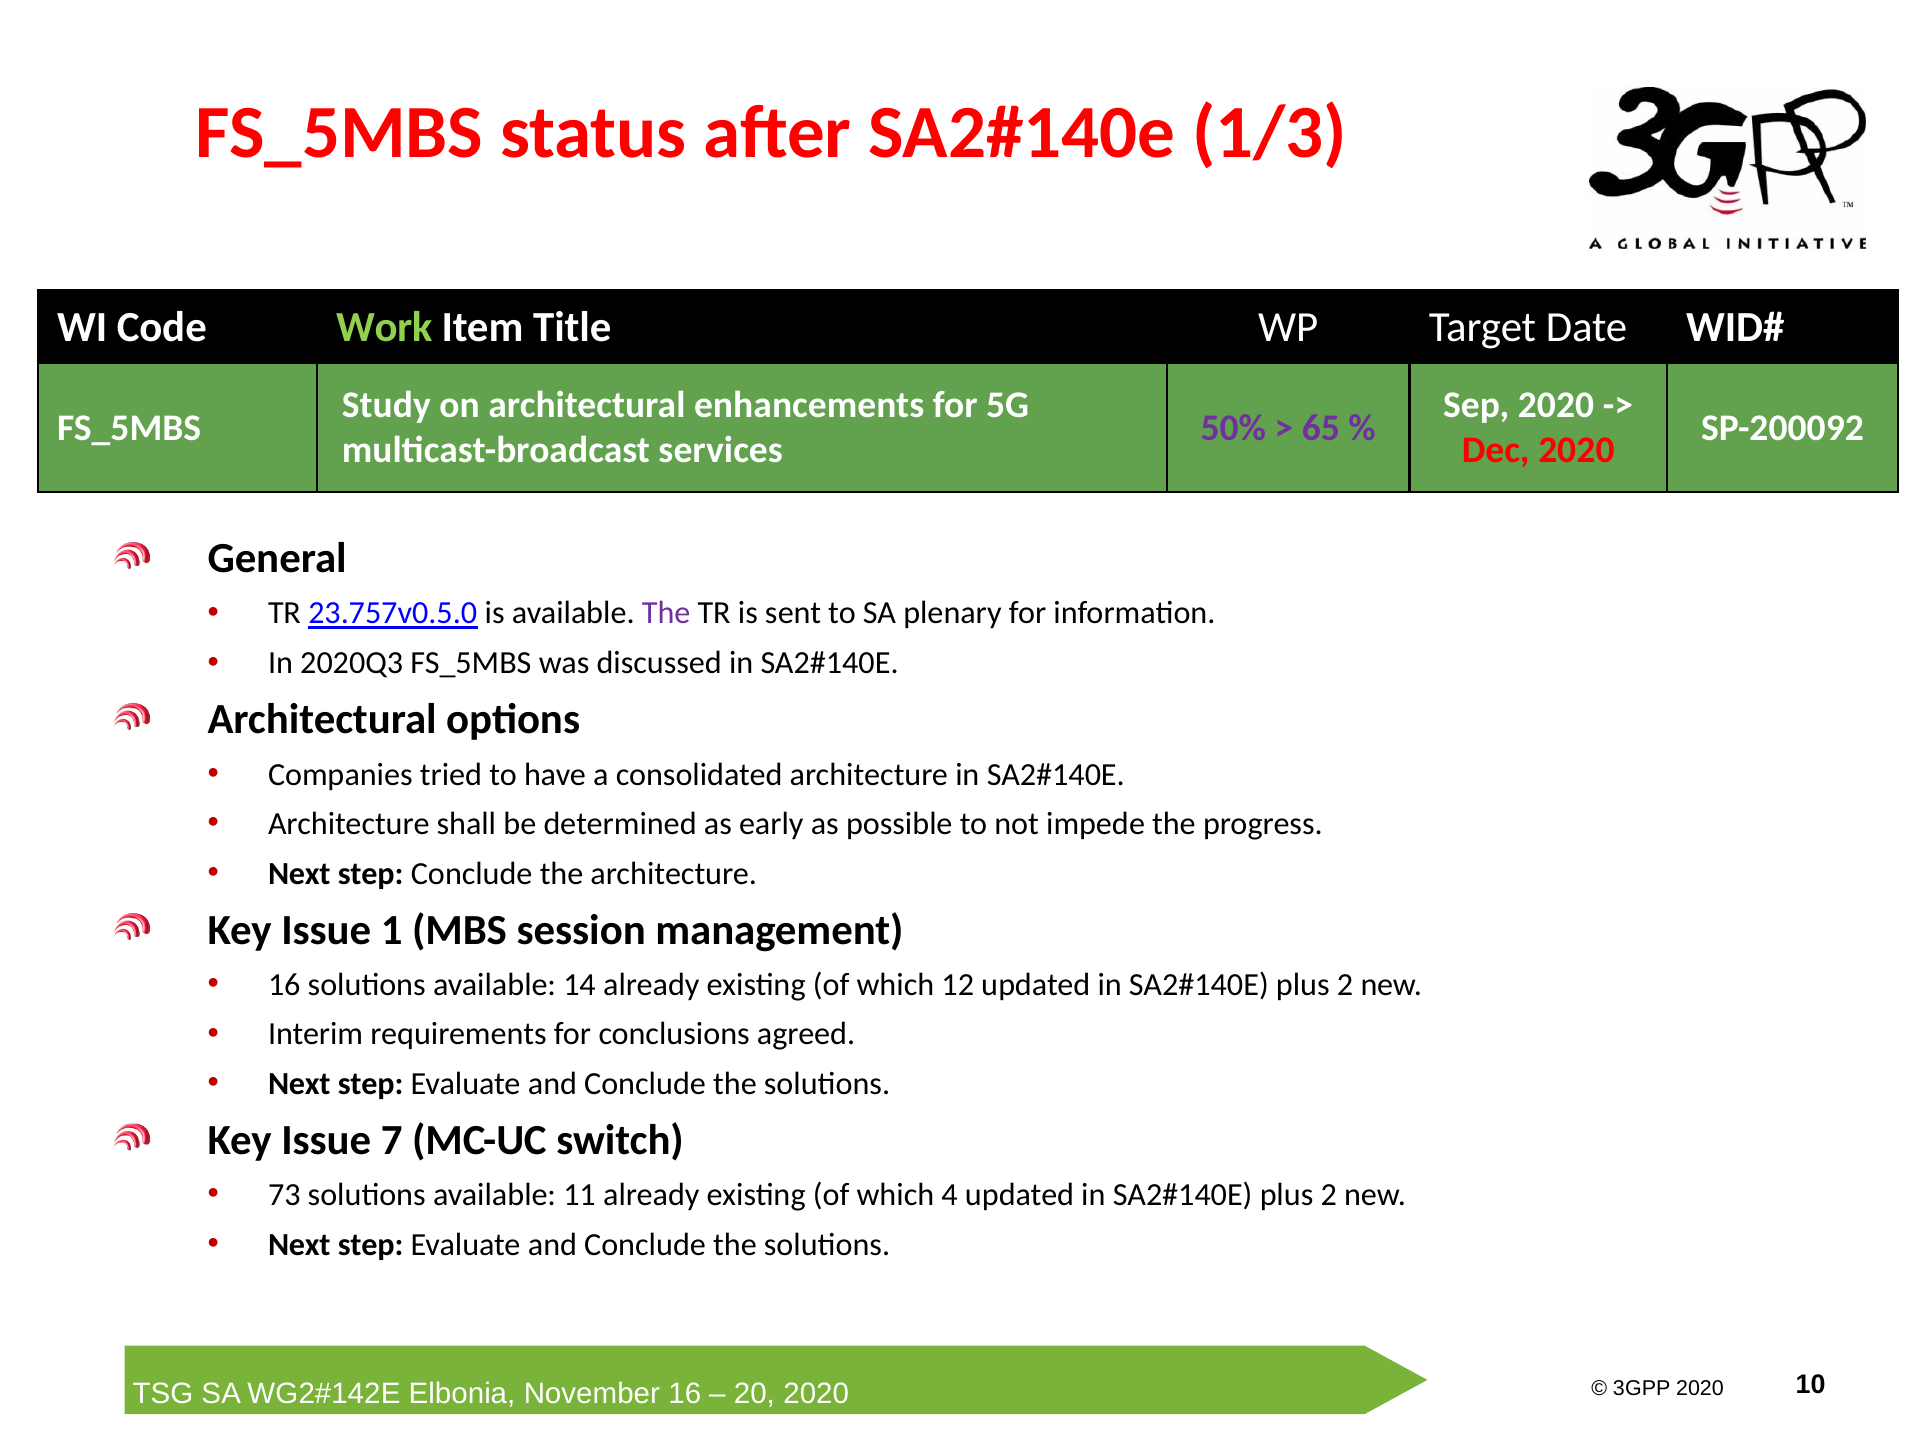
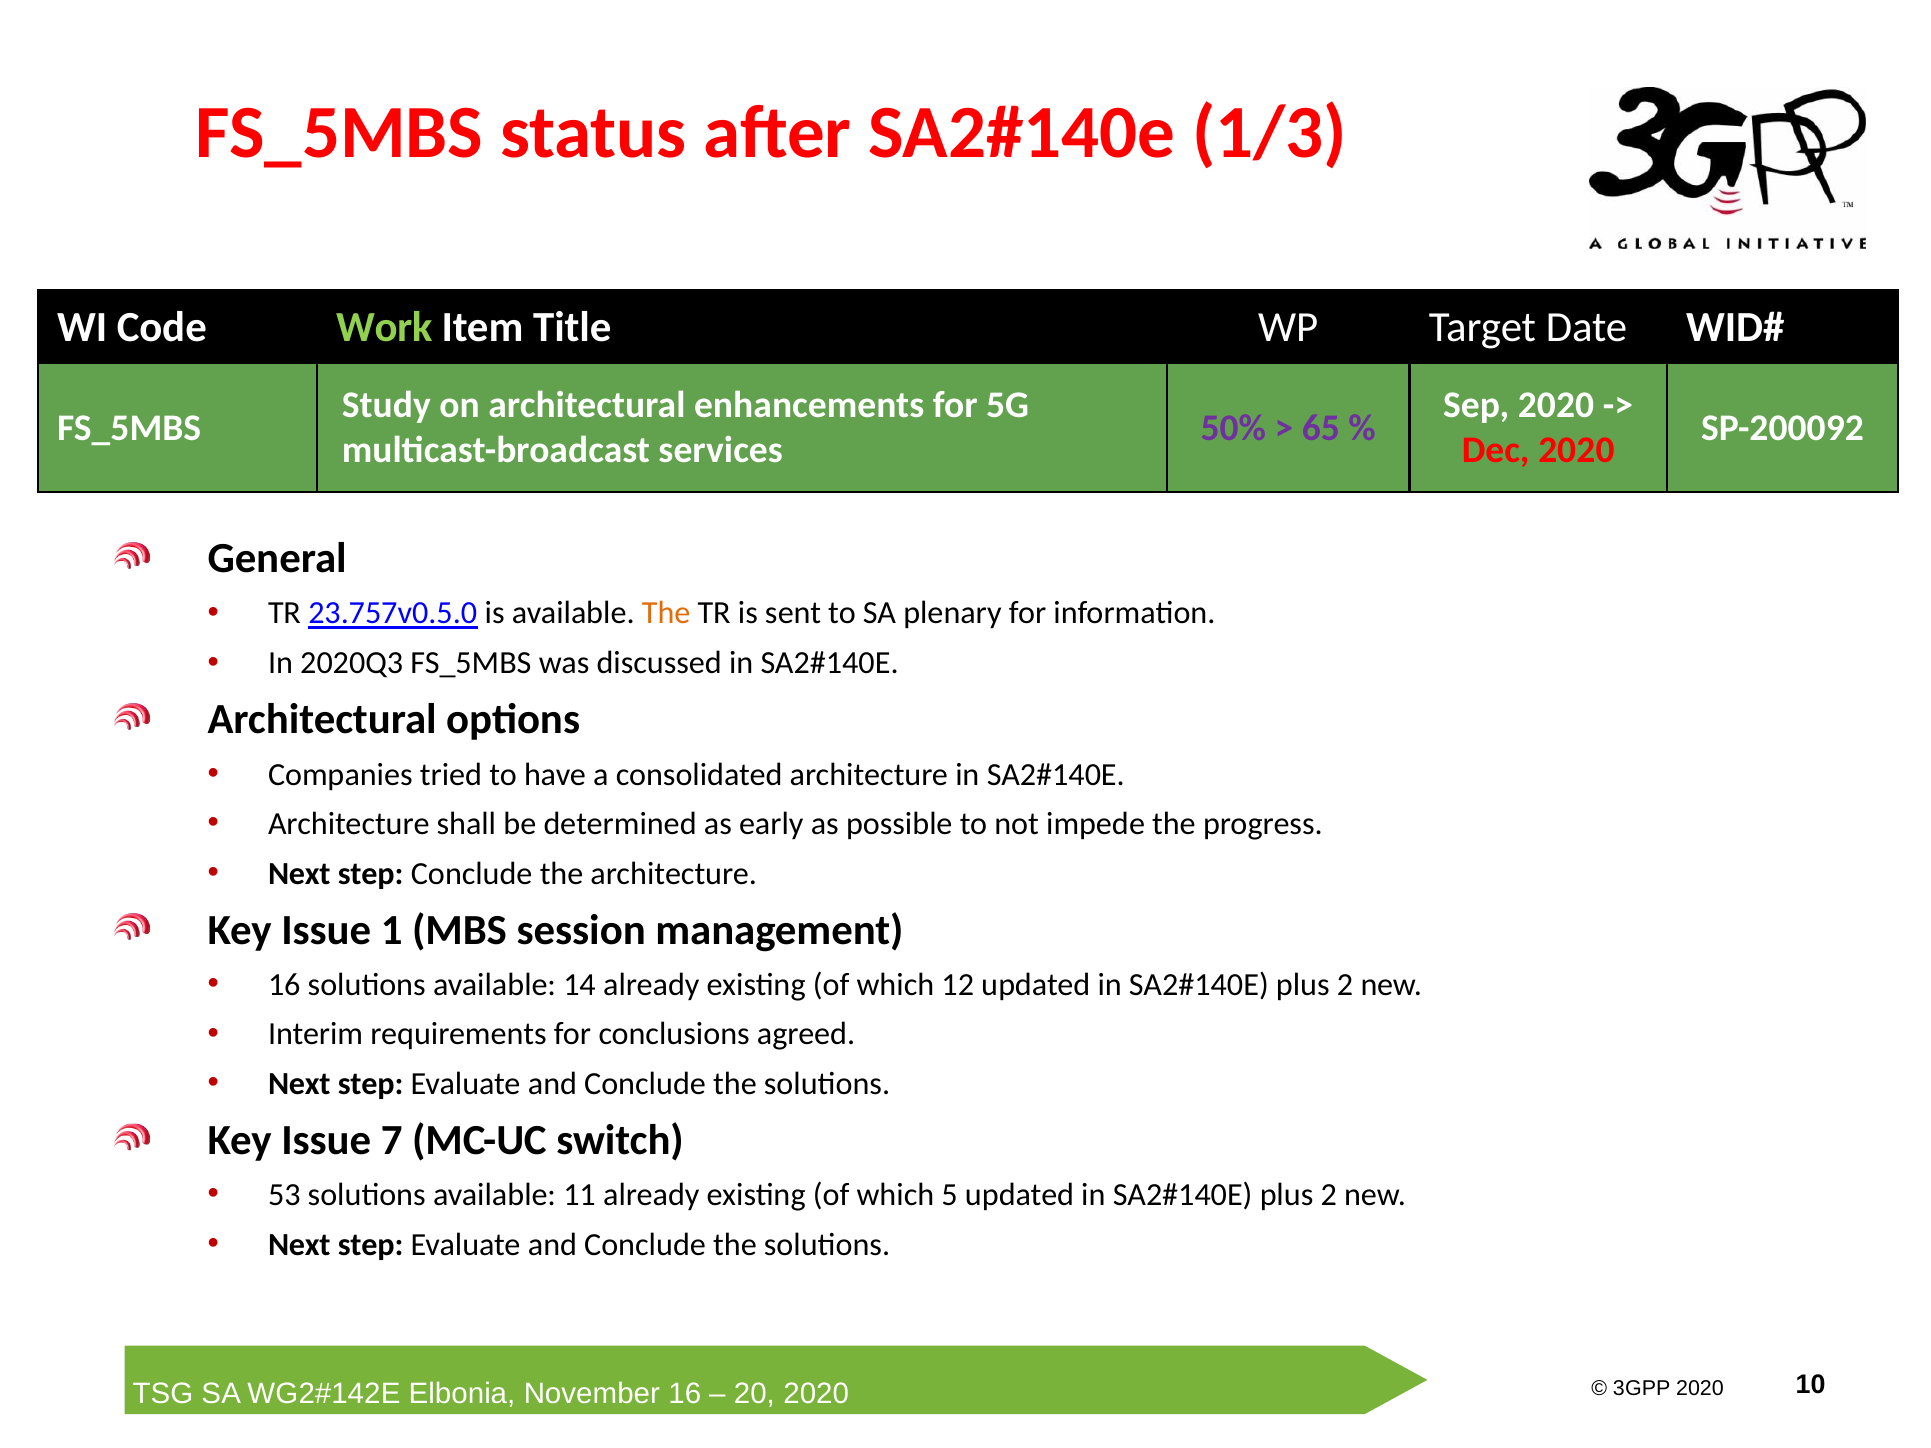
The colour: purple -> orange (666, 613)
73: 73 -> 53 (284, 1195)
4: 4 -> 5 (950, 1195)
